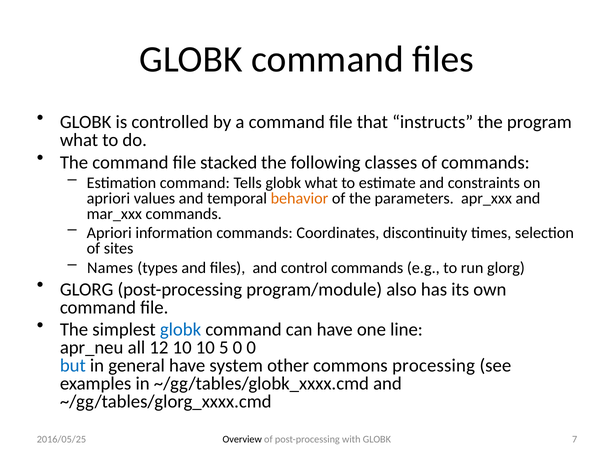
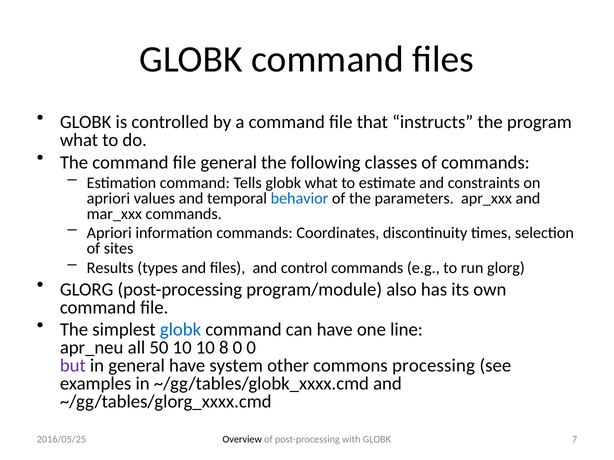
file stacked: stacked -> general (229, 163)
behavior colour: orange -> blue (300, 198)
Names: Names -> Results (110, 268)
12: 12 -> 50 (159, 348)
5: 5 -> 8 (224, 348)
but colour: blue -> purple (73, 366)
